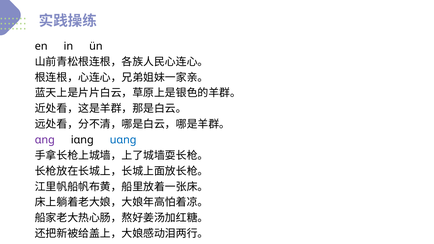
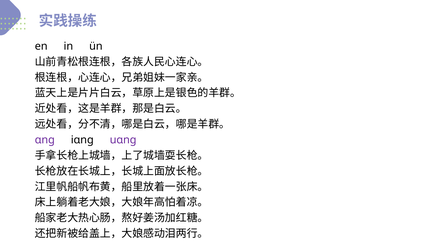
uɑnɡ colour: blue -> purple (123, 140)
